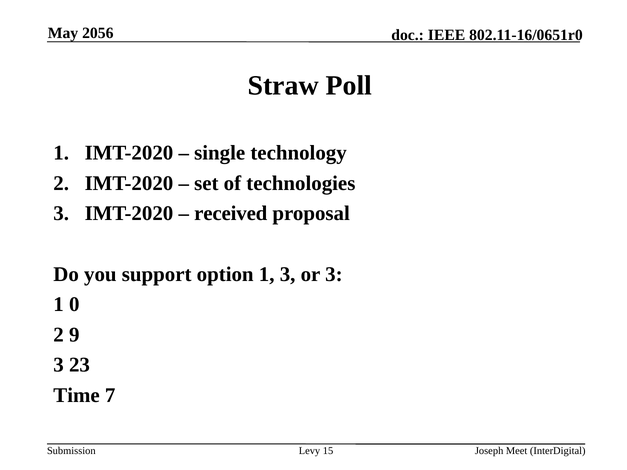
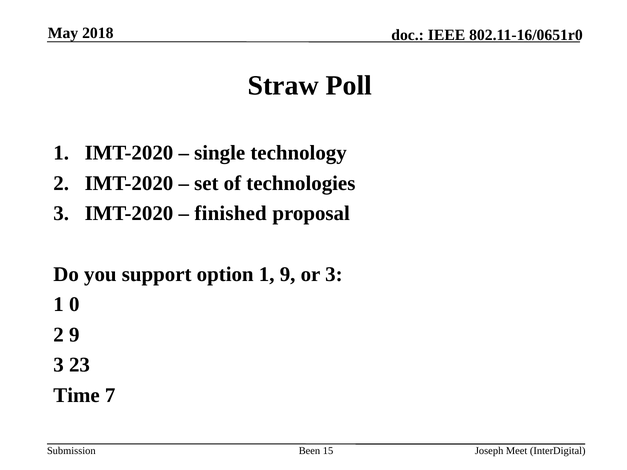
2056: 2056 -> 2018 (98, 33)
received: received -> finished (231, 214)
1 3: 3 -> 9 (288, 274)
Levy: Levy -> Been (309, 451)
